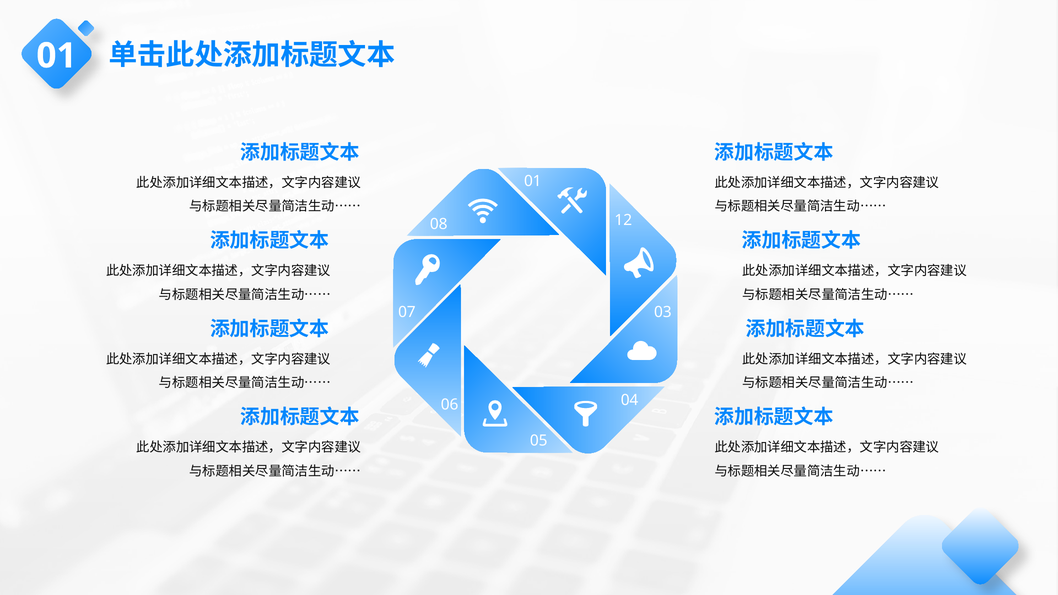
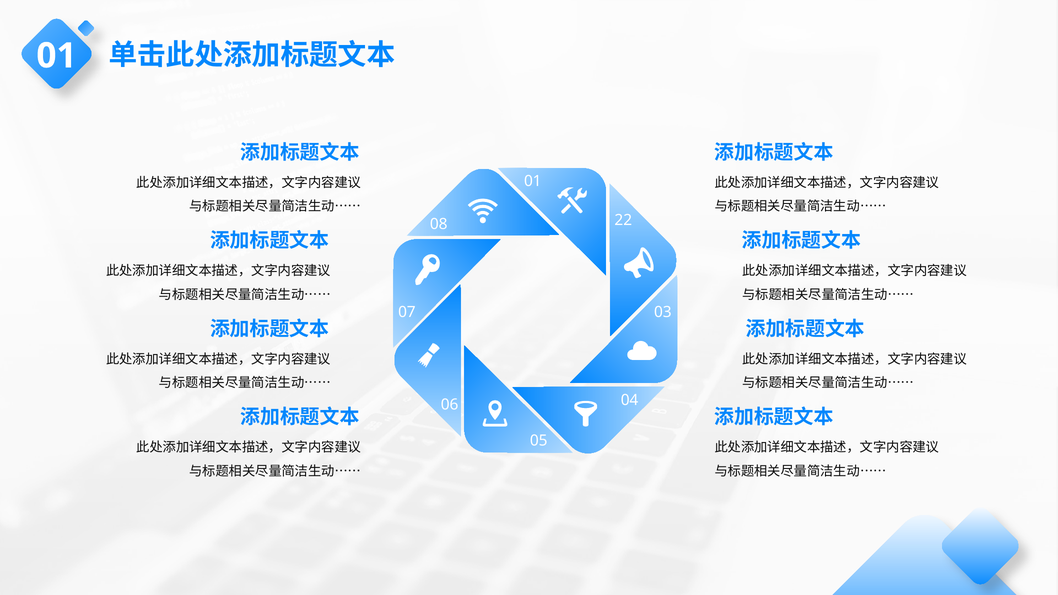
12: 12 -> 22 (623, 220)
